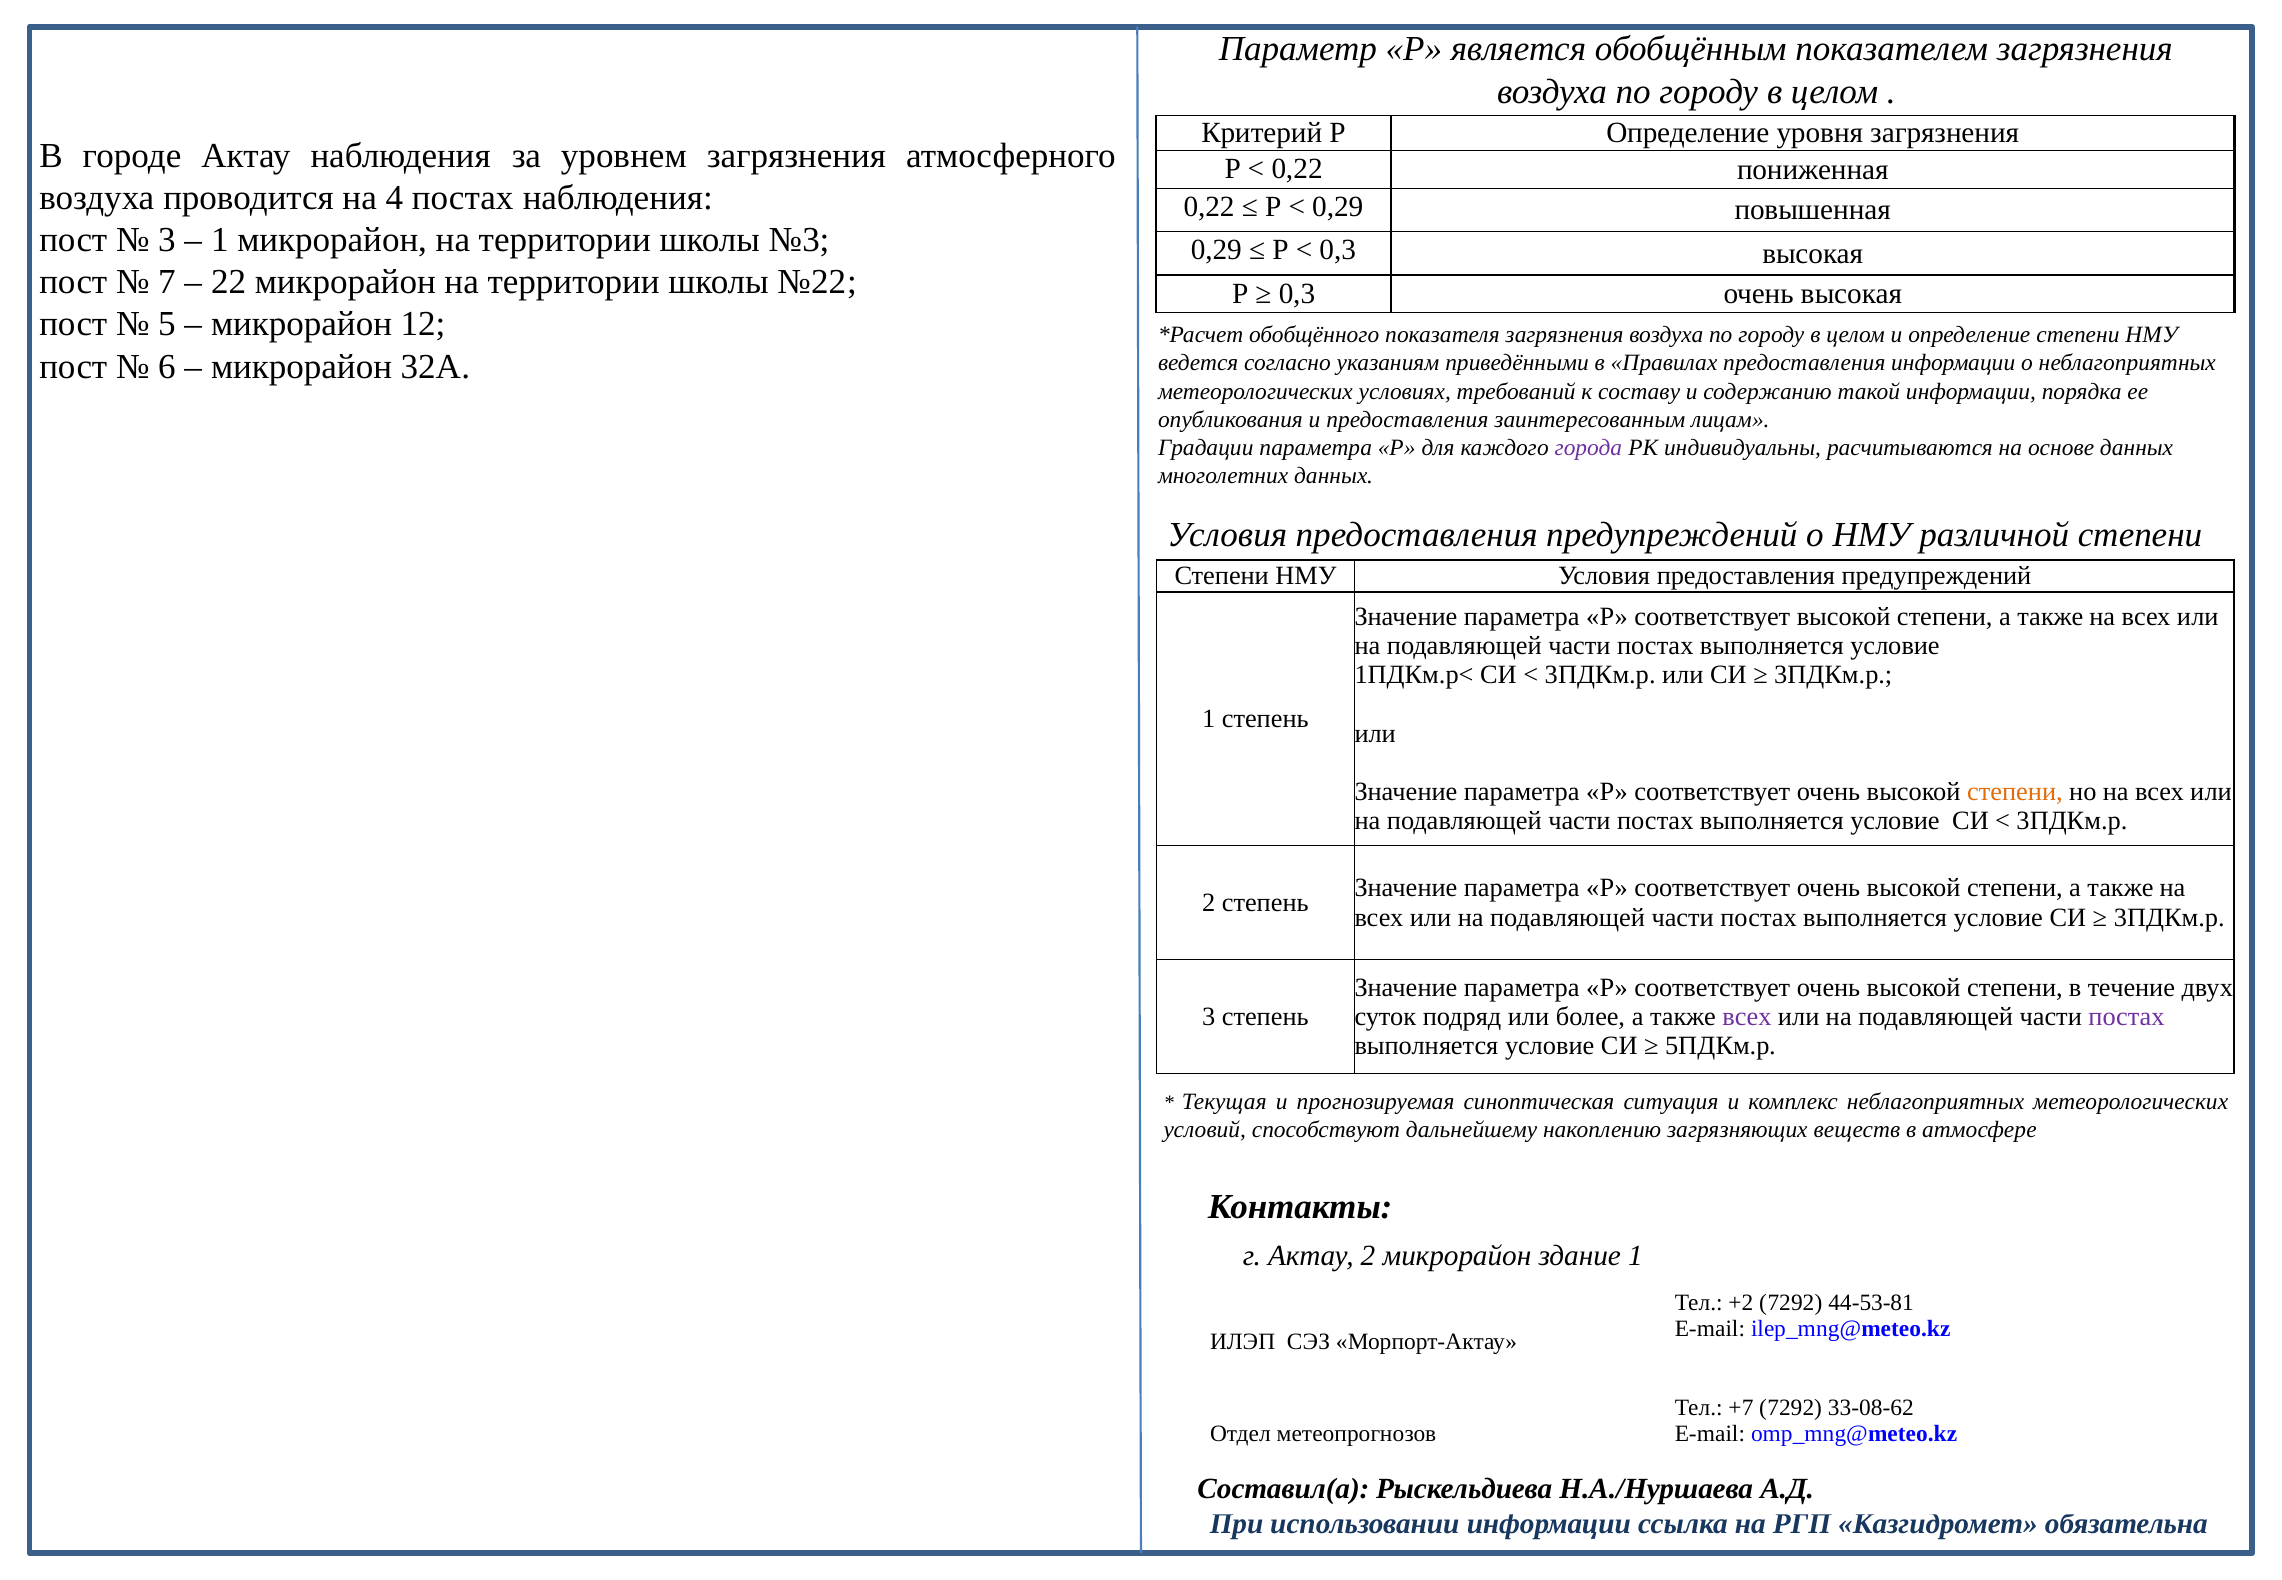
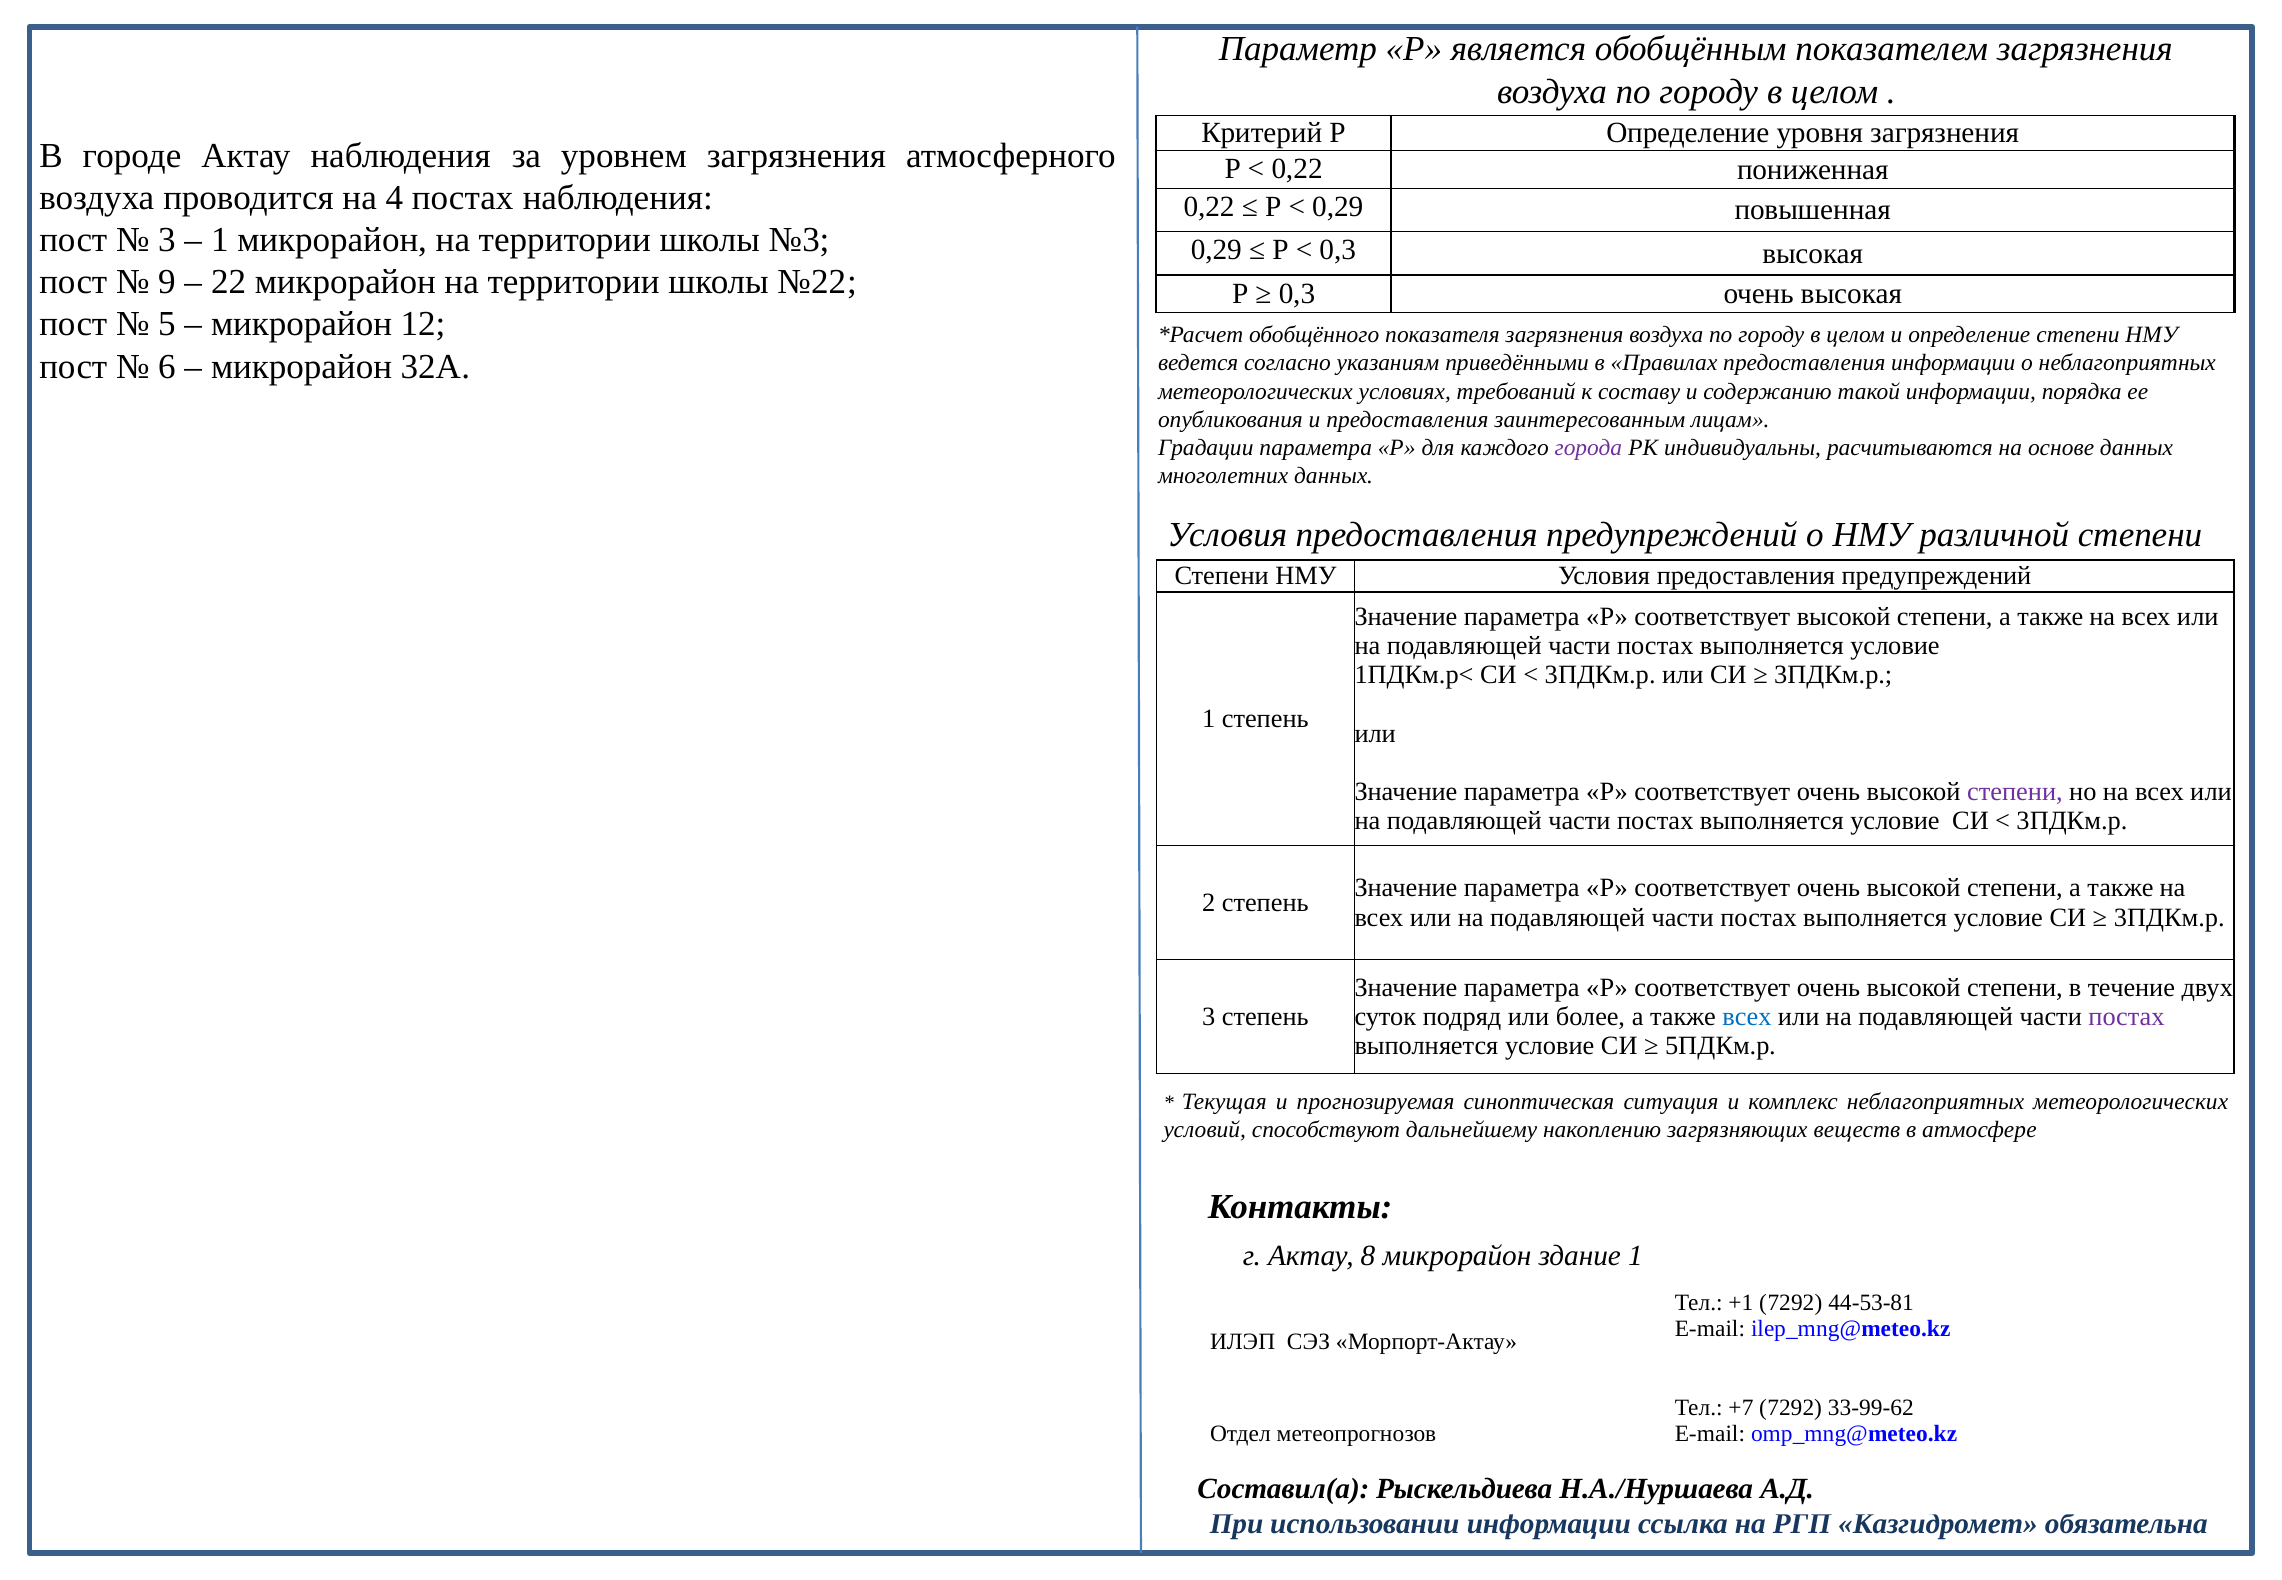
7: 7 -> 9 (167, 282)
степени colour: orange -> purple (2015, 792)
всех colour: purple -> blue (1747, 1017)
Актау 2: 2 -> 8 (1368, 1255)
+2: +2 -> +1 (1741, 1303)
33-08-62: 33-08-62 -> 33-99-62 (1871, 1408)
